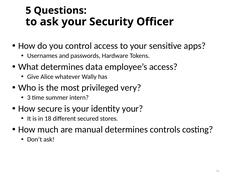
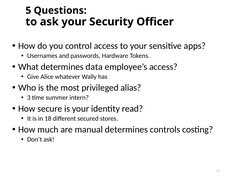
very: very -> alias (131, 88)
identity your: your -> read (132, 108)
